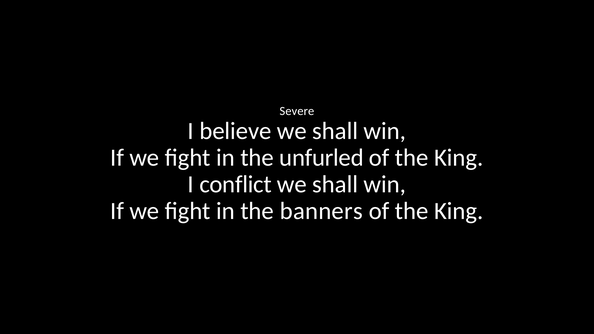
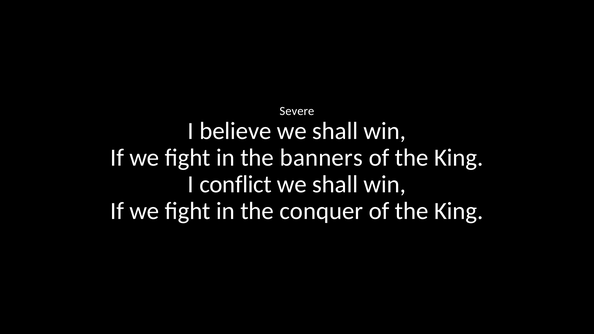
unfurled: unfurled -> banners (321, 158)
banners: banners -> conquer (321, 211)
